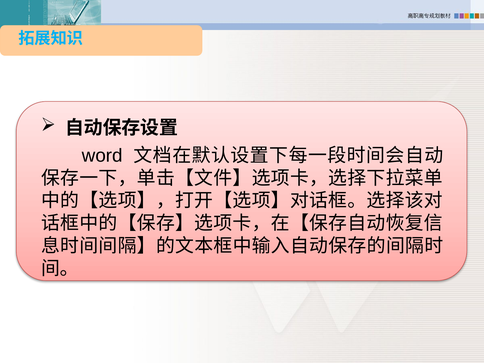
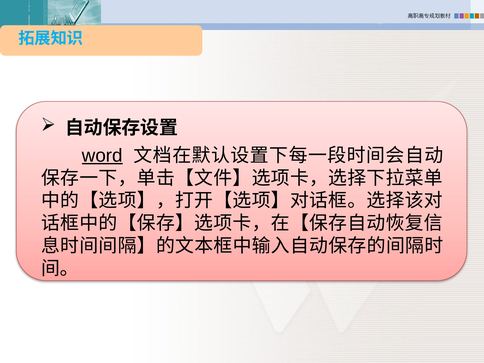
word underline: none -> present (102, 156)
